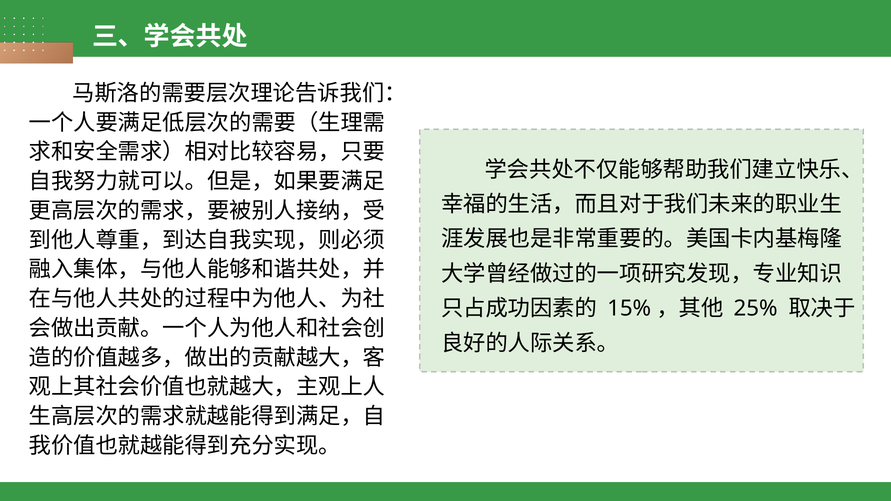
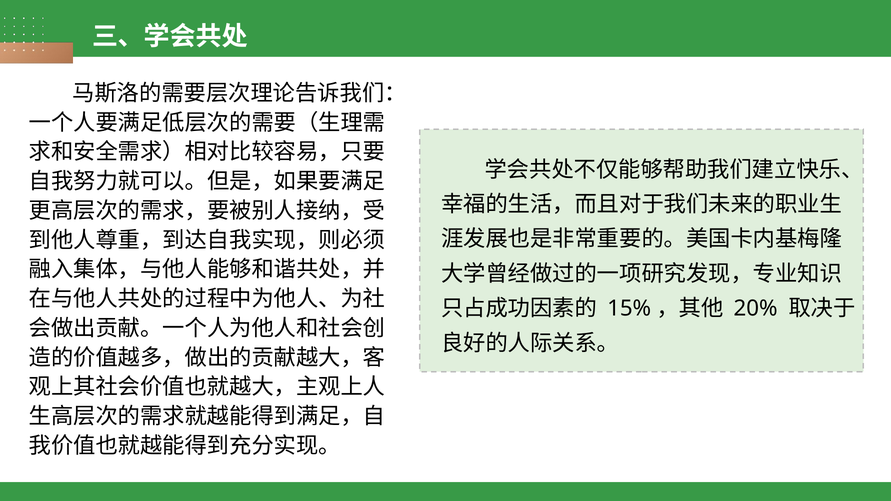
25%: 25% -> 20% (756, 309)
